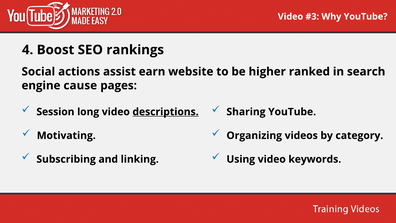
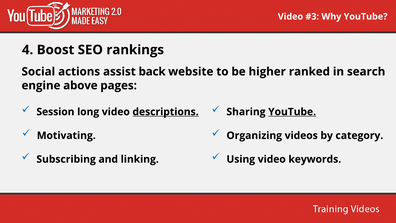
earn: earn -> back (152, 72)
cause: cause -> above (80, 85)
YouTube underline: none -> present (292, 112)
